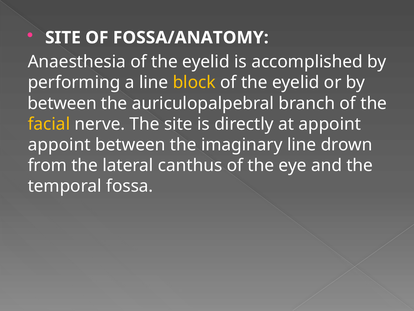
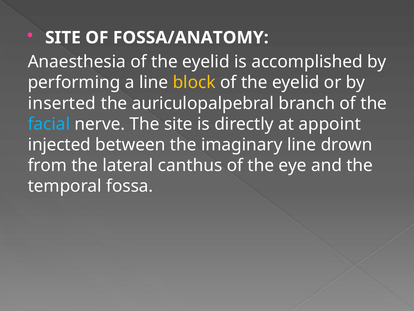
between: between -> inserted (62, 103)
facial colour: yellow -> light blue (49, 124)
appoint: appoint -> injected (59, 145)
